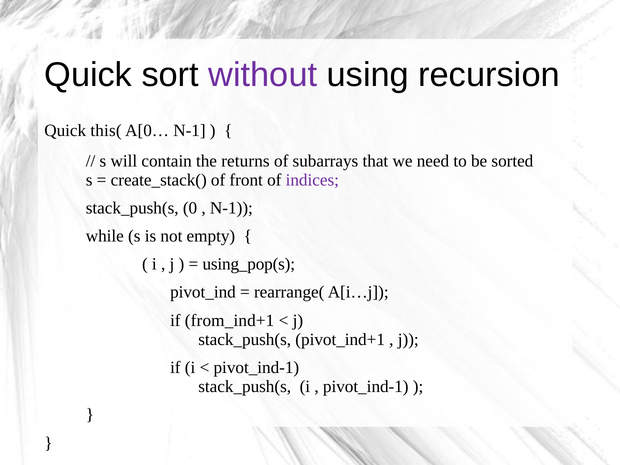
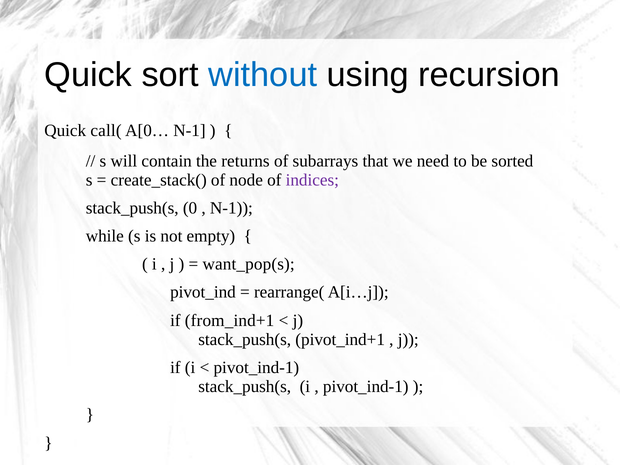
without colour: purple -> blue (263, 75)
this(: this( -> call( (106, 131)
front: front -> node (246, 180)
using_pop(s: using_pop(s -> want_pop(s (249, 264)
